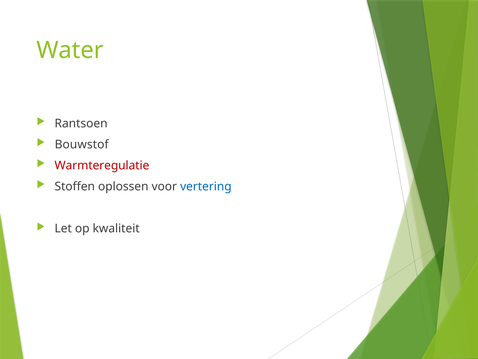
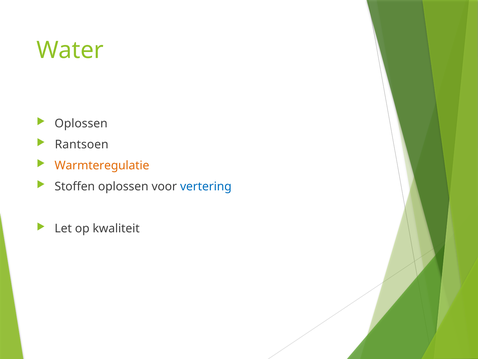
Rantsoen: Rantsoen -> Oplossen (81, 123)
Bouwstof: Bouwstof -> Rantsoen (82, 144)
Warmteregulatie colour: red -> orange (102, 165)
